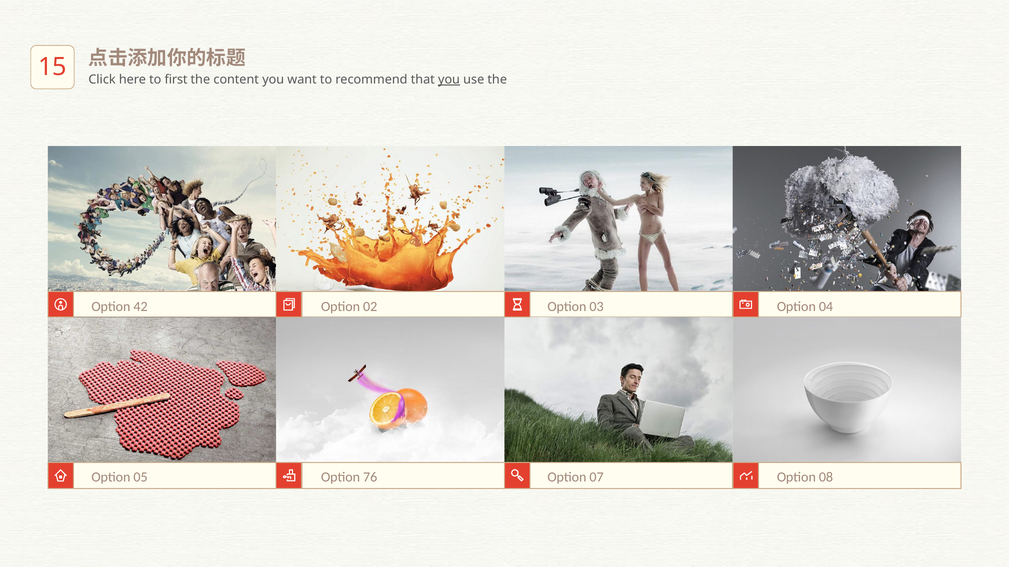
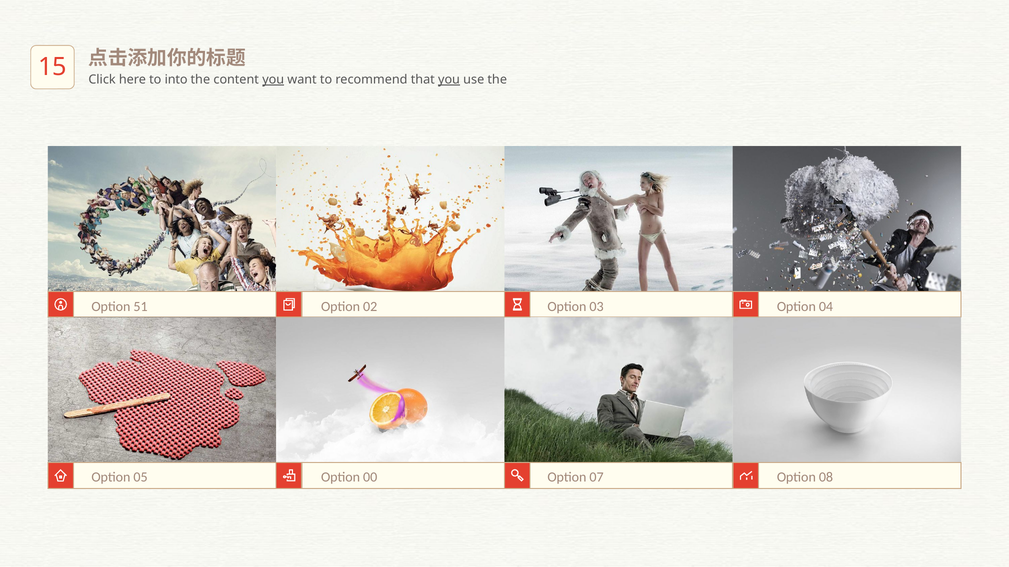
first: first -> into (176, 80)
you underline: none -> present (273, 80)
42: 42 -> 51 (141, 307)
76: 76 -> 00 (370, 478)
